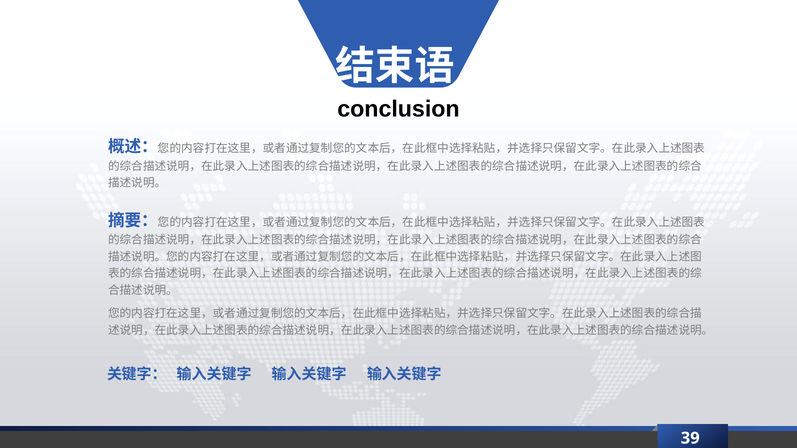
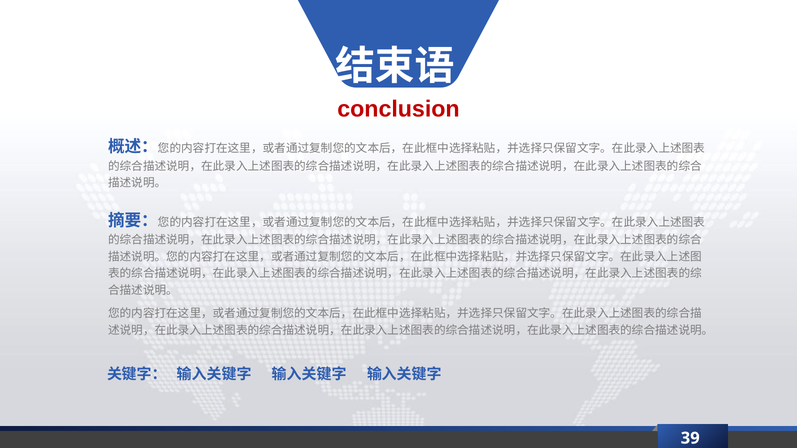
conclusion colour: black -> red (398, 109)
